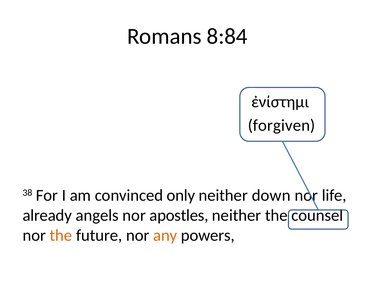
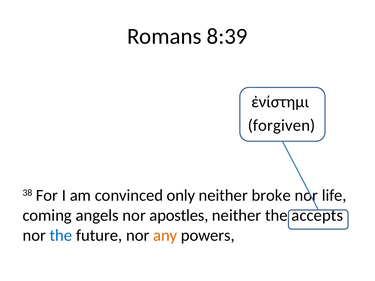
8:84: 8:84 -> 8:39 (227, 36)
down: down -> broke (271, 195)
already: already -> coming (47, 215)
counsel: counsel -> accepts (317, 215)
the colour: orange -> blue (61, 236)
